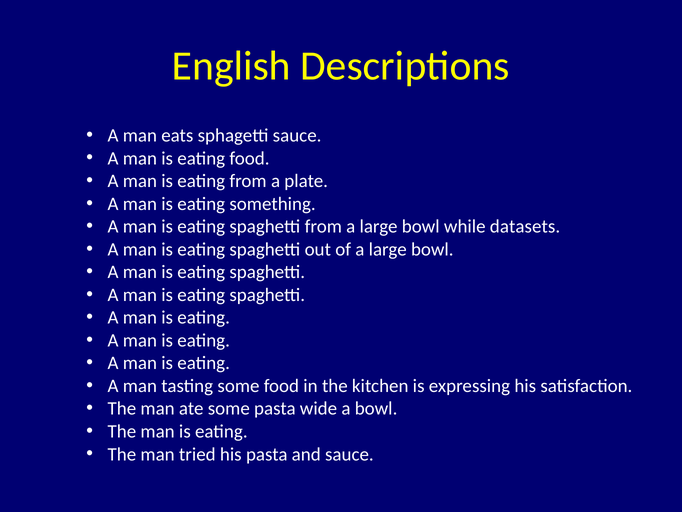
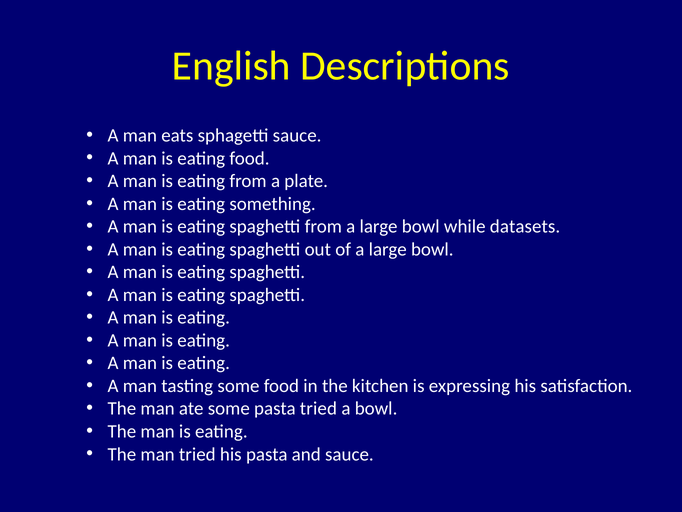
pasta wide: wide -> tried (318, 408)
